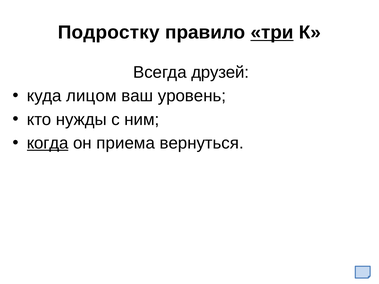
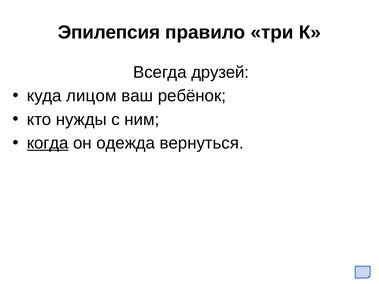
Подростку: Подростку -> Эпилепсия (109, 32)
три underline: present -> none (272, 32)
уровень: уровень -> ребёнок (192, 96)
приема: приема -> одежда (126, 143)
